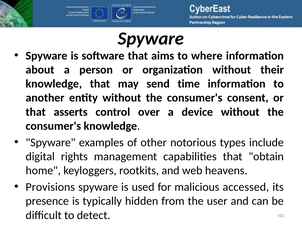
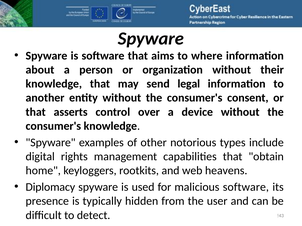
time: time -> legal (189, 84)
Provisions: Provisions -> Diplomacy (50, 187)
malicious accessed: accessed -> software (246, 187)
